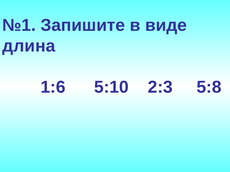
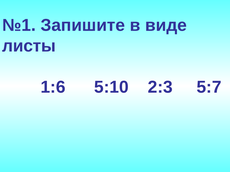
длина: длина -> листы (29, 46)
5:8: 5:8 -> 5:7 (209, 87)
